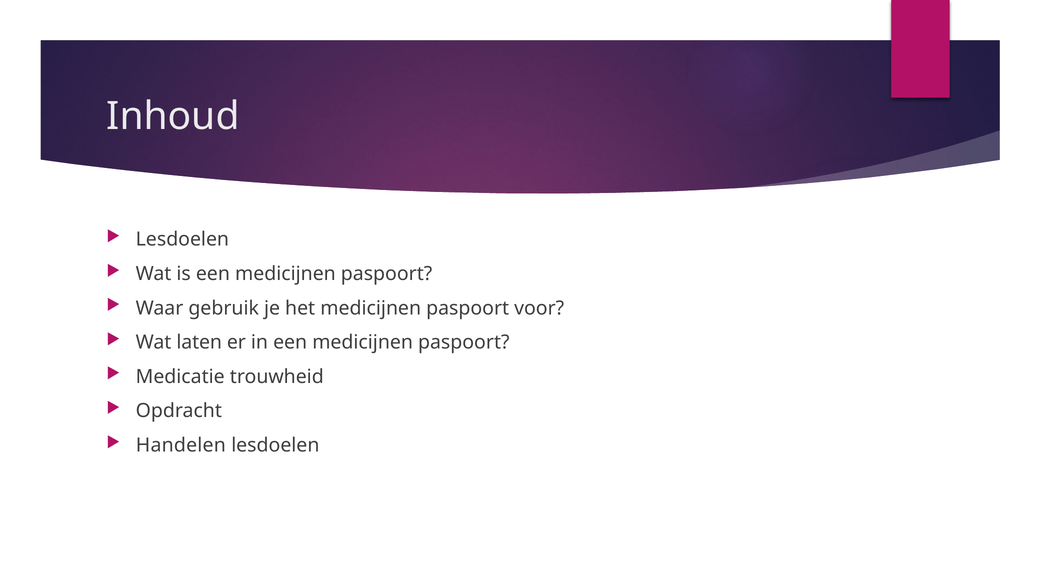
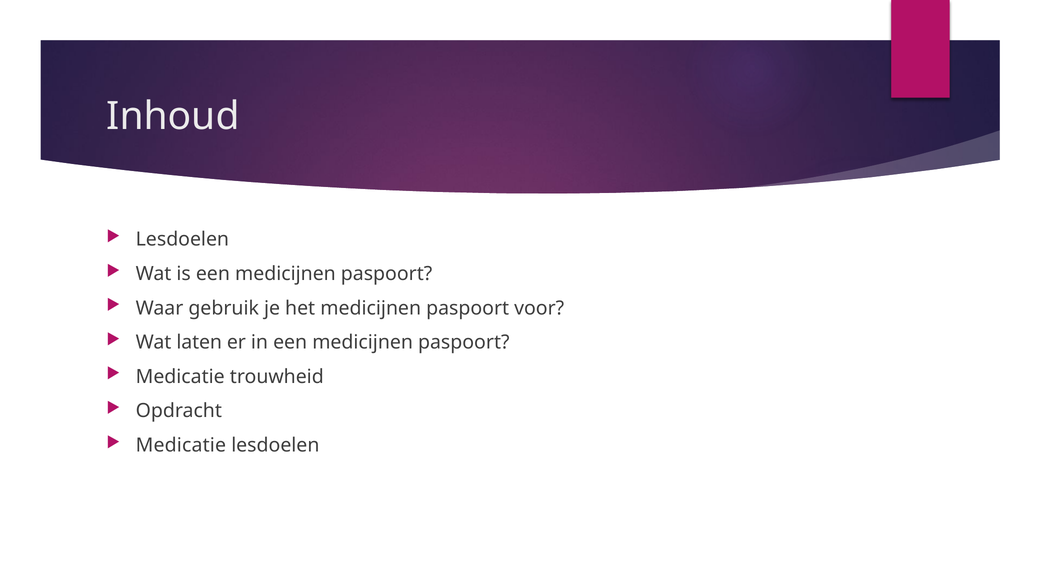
Handelen: Handelen -> Medicatie (181, 445)
